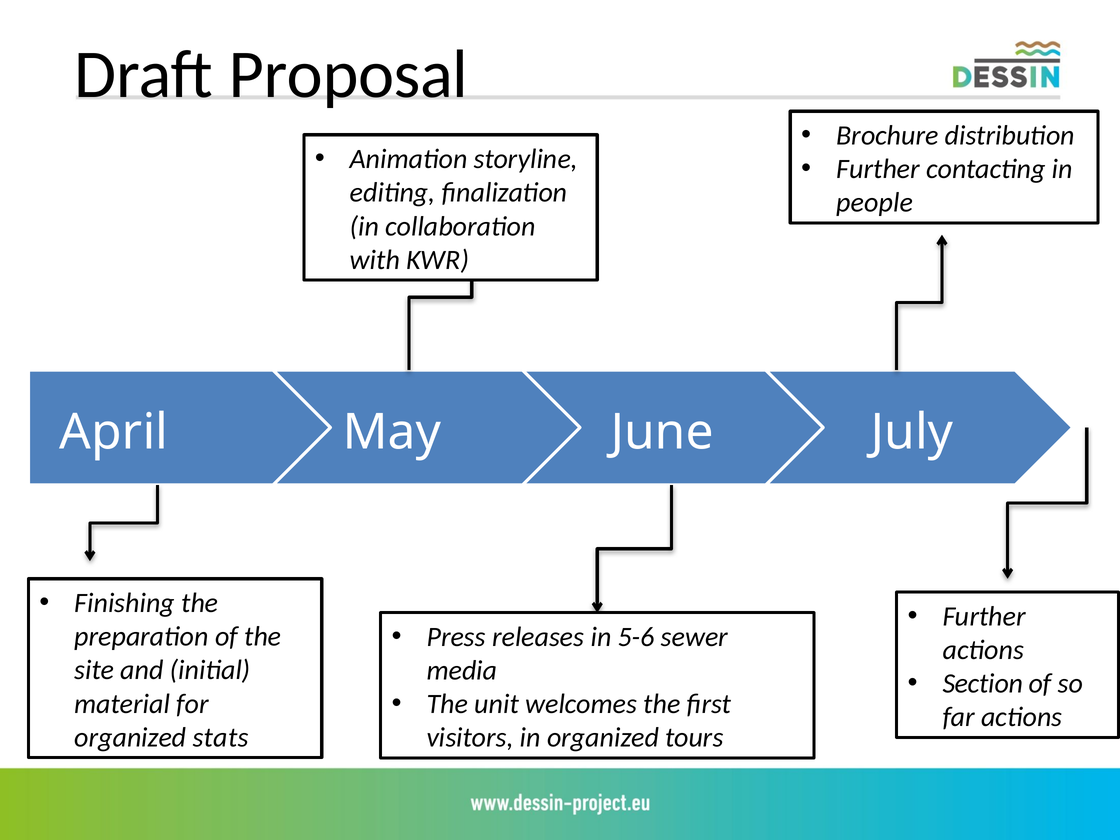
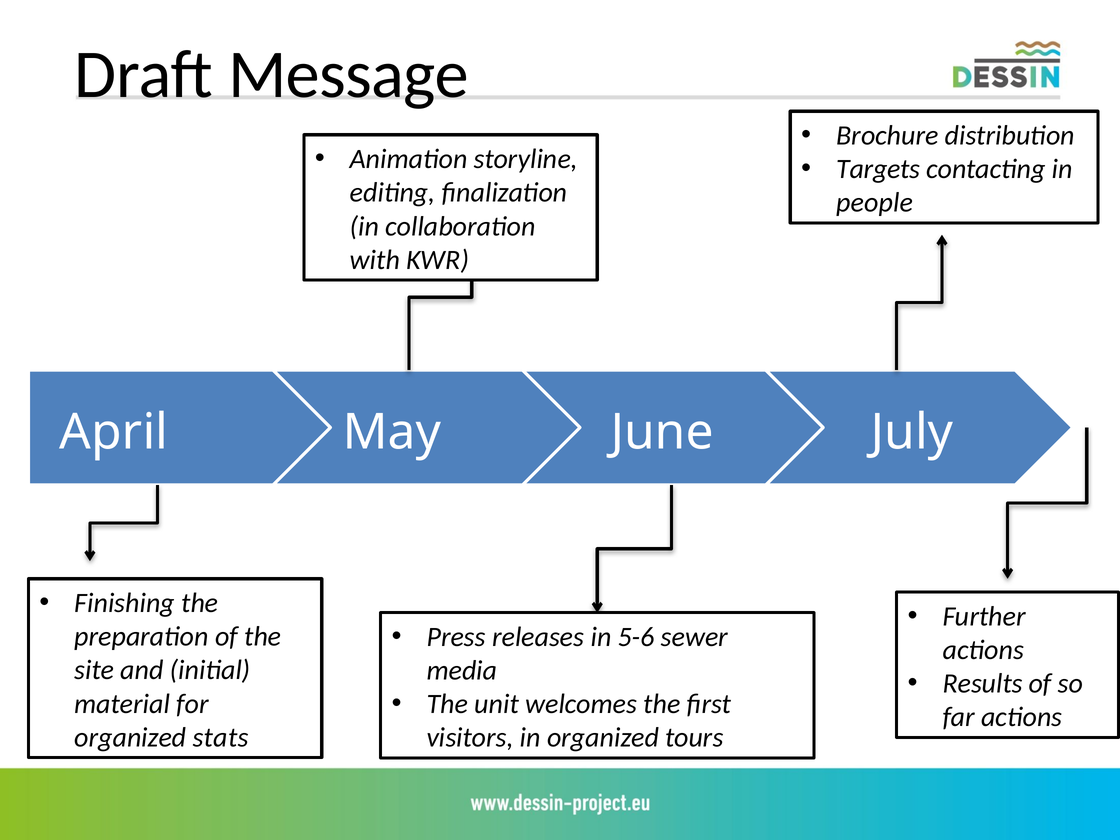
Proposal: Proposal -> Message (349, 75)
Further: Further -> Targets (878, 169)
Section: Section -> Results (983, 684)
